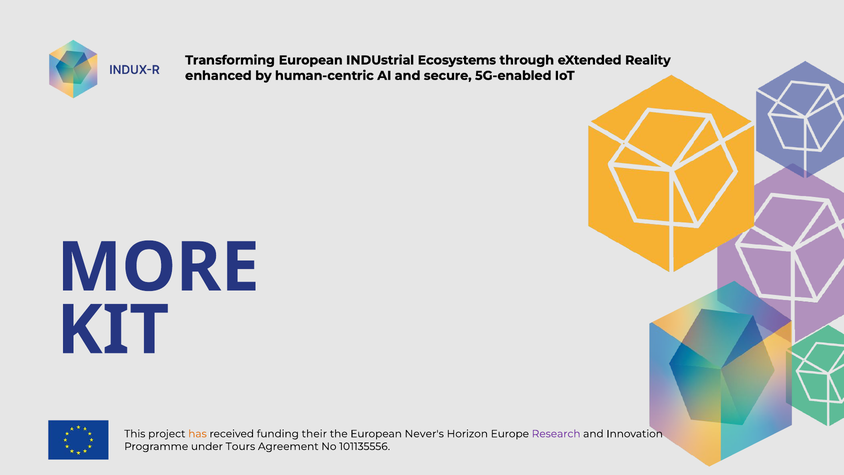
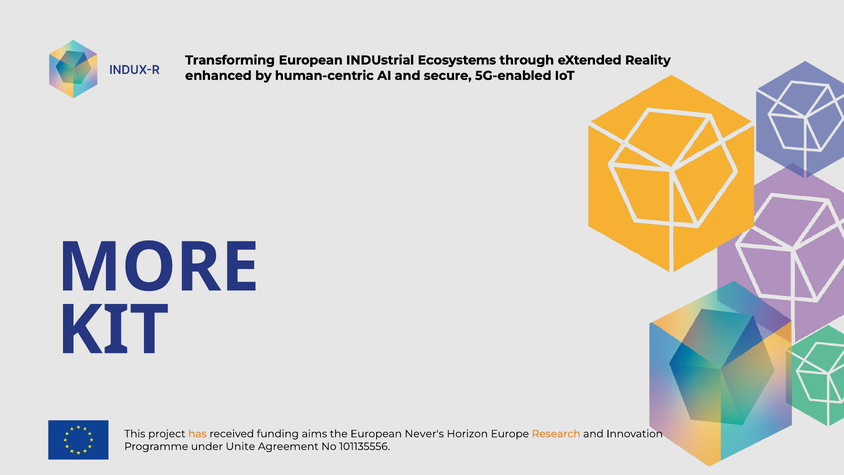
their: their -> aims (314, 434)
Research colour: purple -> orange (556, 434)
Tours: Tours -> Unite (240, 446)
